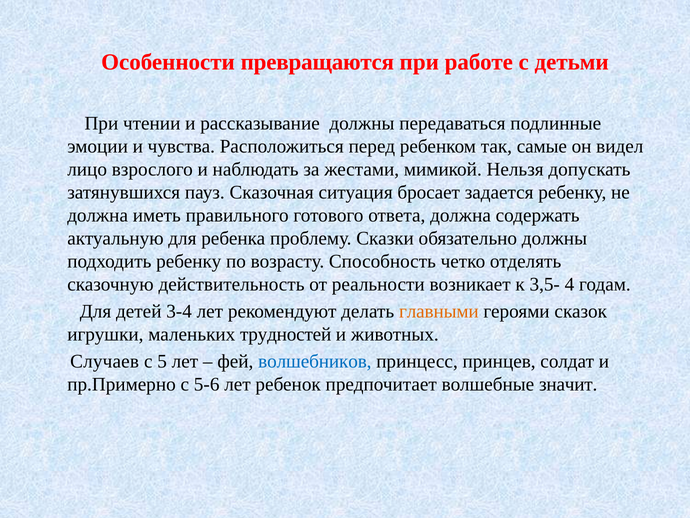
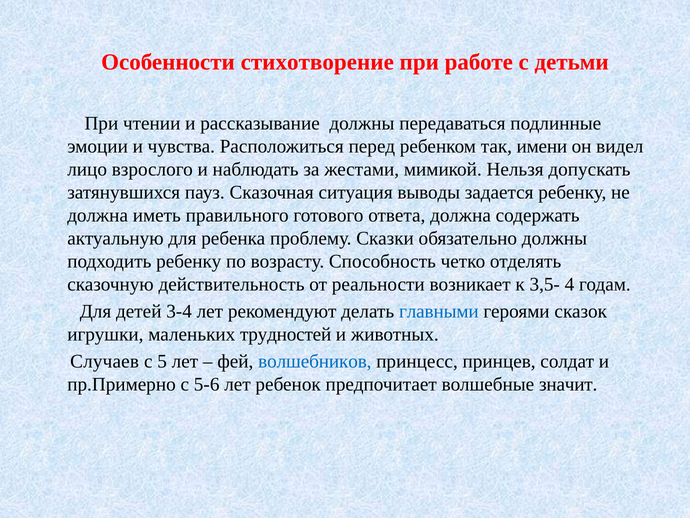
превращаются: превращаются -> стихотворение (317, 62)
самые: самые -> имени (542, 146)
бросает: бросает -> выводы (429, 192)
главными colour: orange -> blue (439, 311)
